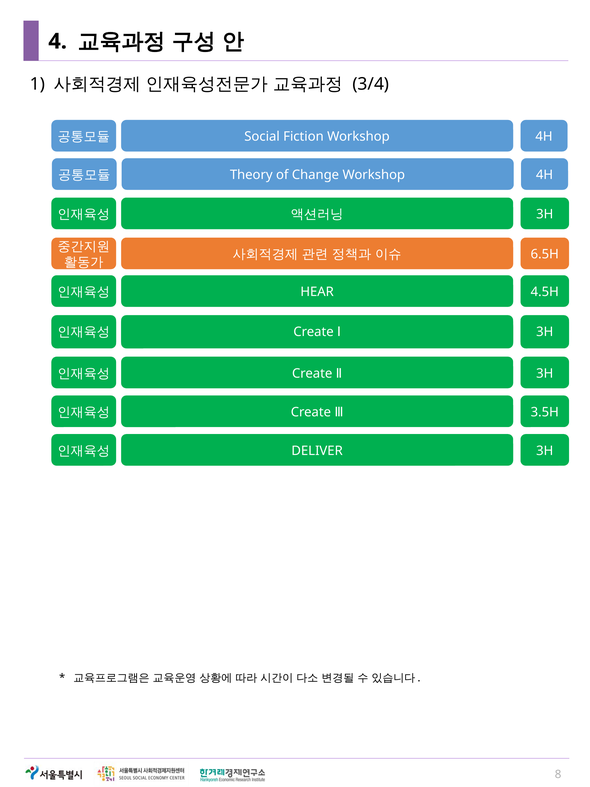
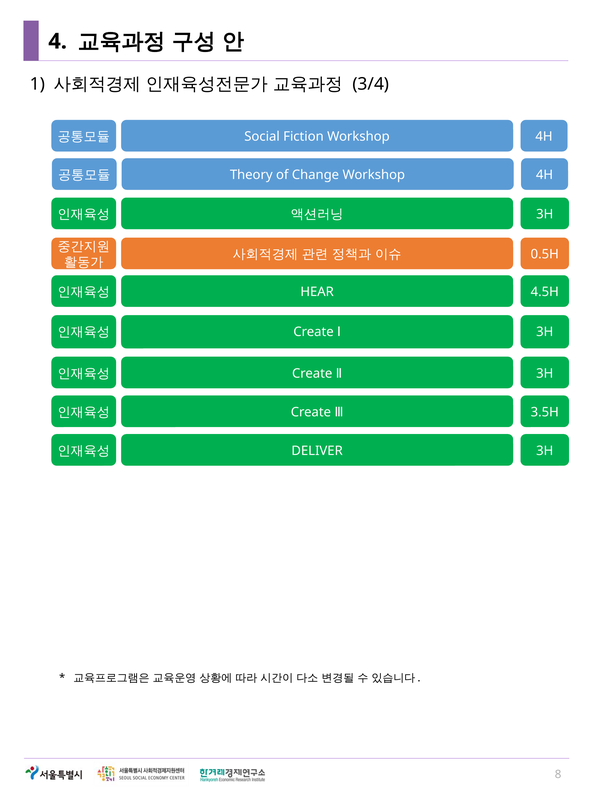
6.5H: 6.5H -> 0.5H (545, 254)
